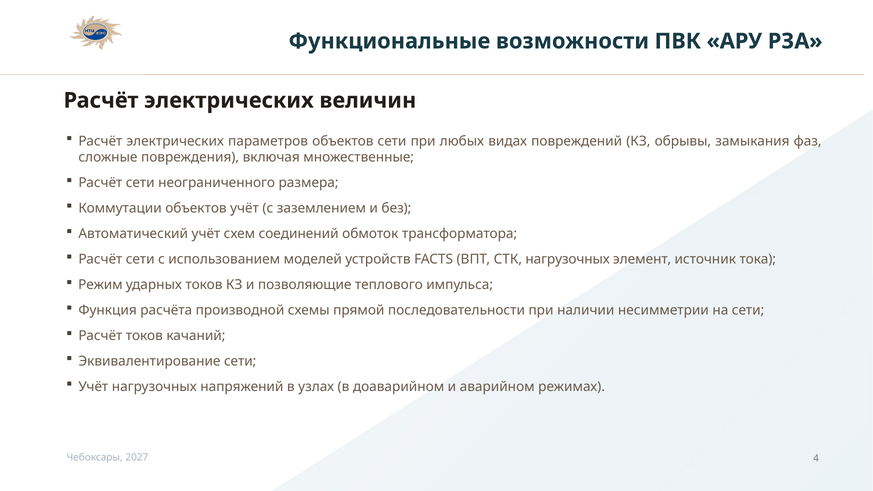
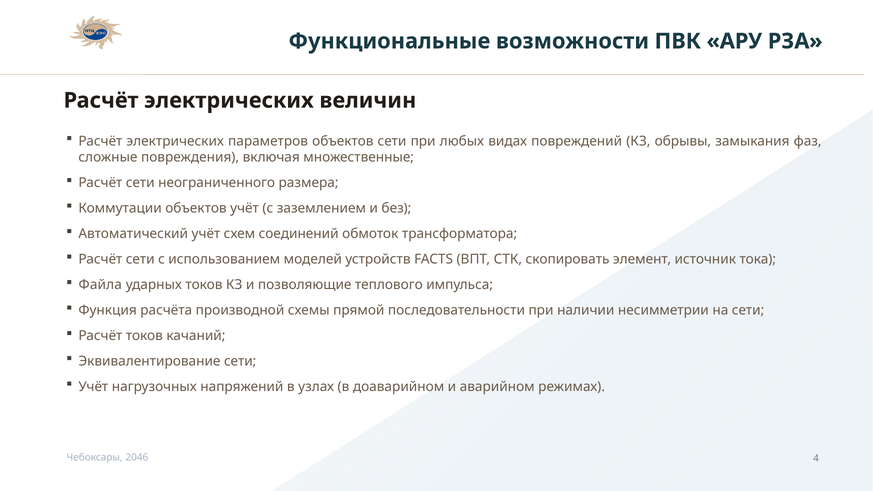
СТК нагрузочных: нагрузочных -> скопировать (568, 259)
Режим: Режим -> Файла (100, 285)
2027: 2027 -> 2046 (137, 458)
